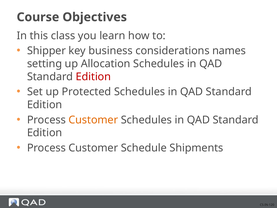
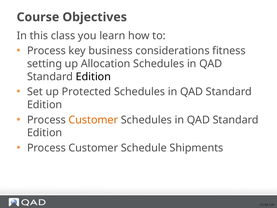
Shipper: Shipper -> Process (46, 51)
names: names -> fitness (229, 51)
Edition colour: red -> black (93, 77)
